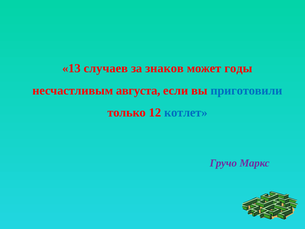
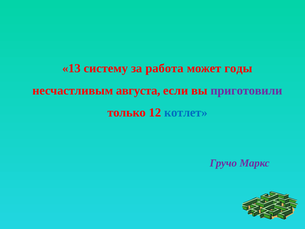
случаев: случаев -> систему (106, 68)
знаков: знаков -> работа (164, 68)
приготовили colour: blue -> purple (246, 90)
